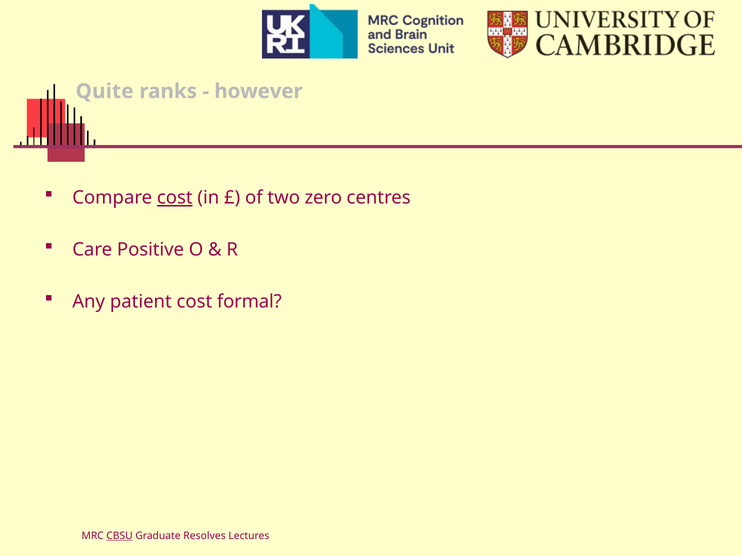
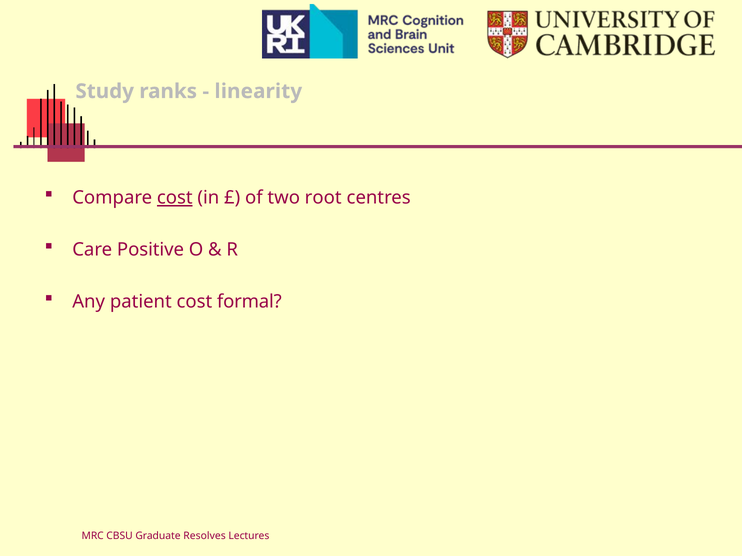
Quite: Quite -> Study (105, 91)
however: however -> linearity (258, 91)
zero: zero -> root (323, 198)
CBSU underline: present -> none (120, 536)
